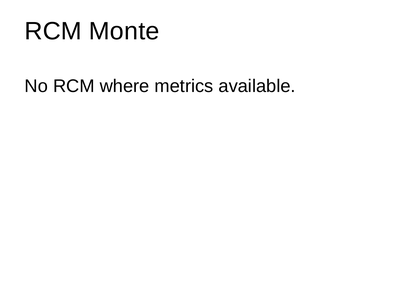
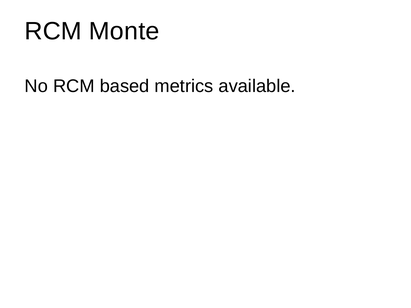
where: where -> based (125, 86)
